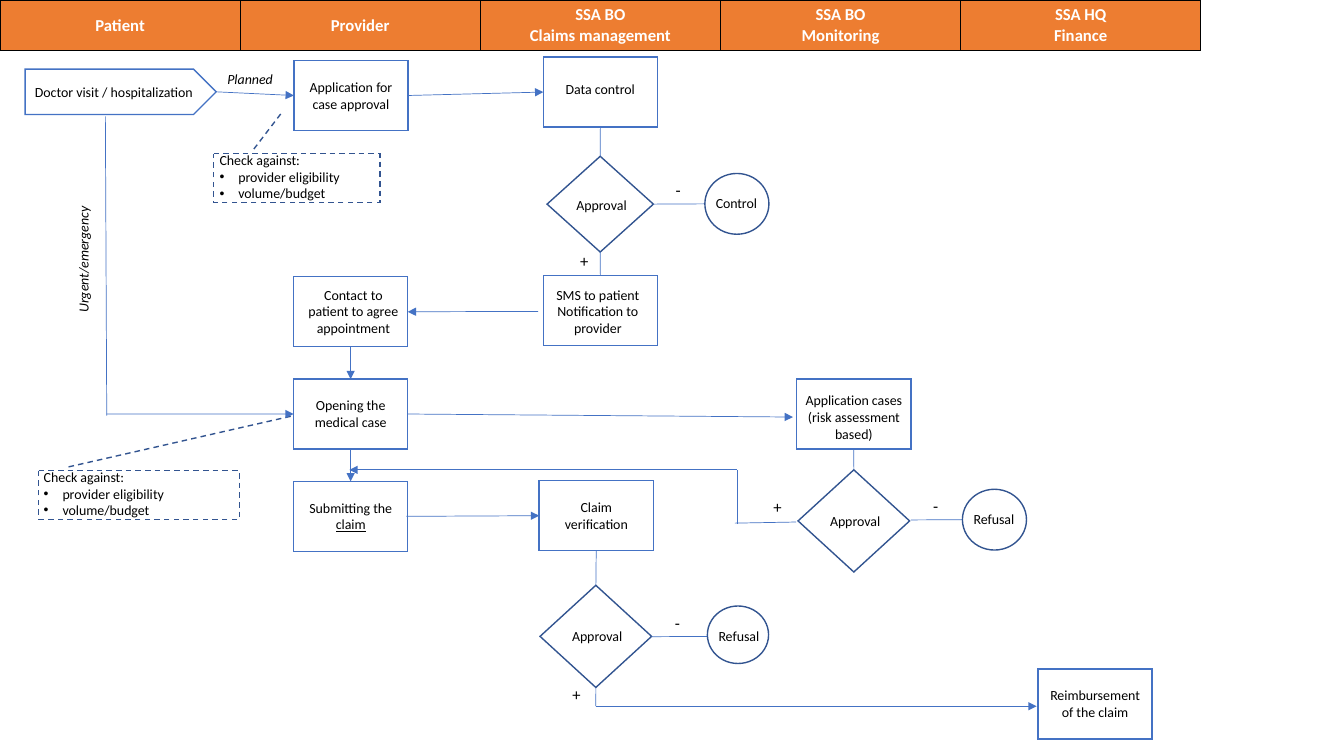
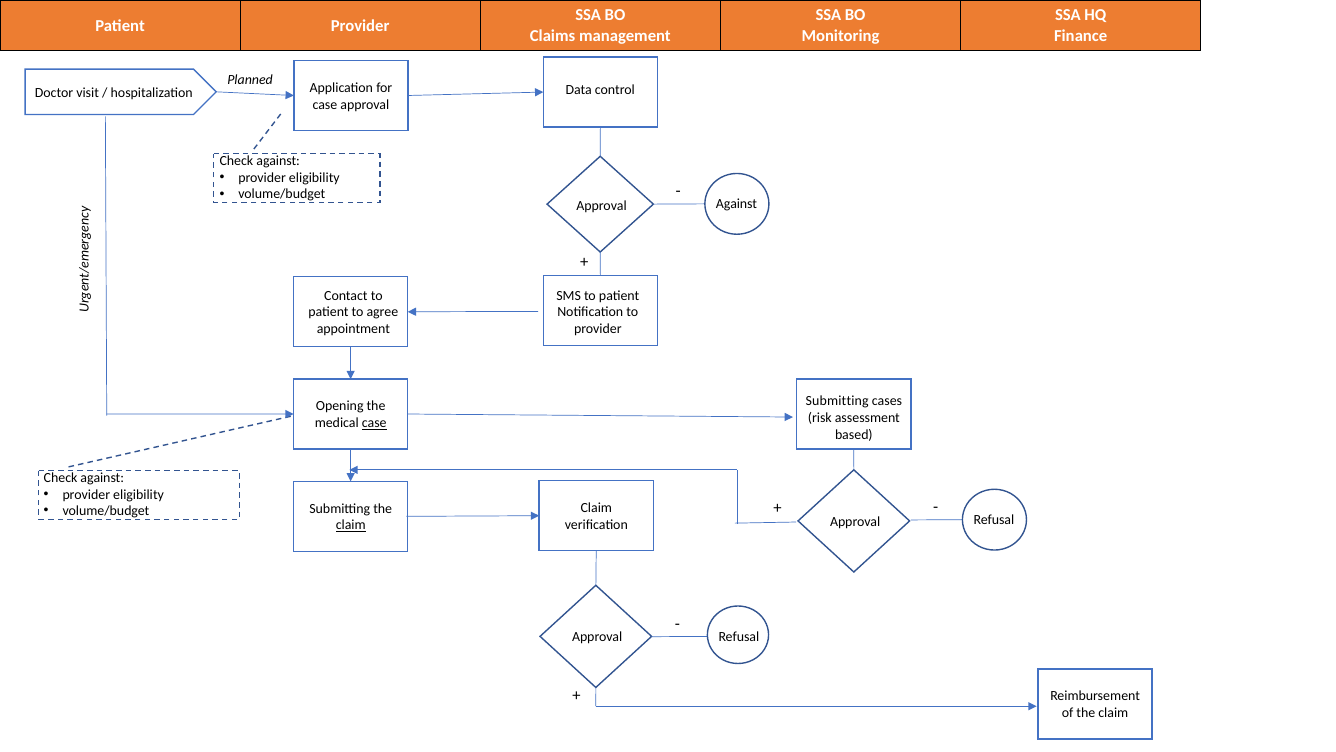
Control: Control -> Against (736, 204)
Application: Application -> Submitting (837, 401)
case underline: none -> present (374, 423)
